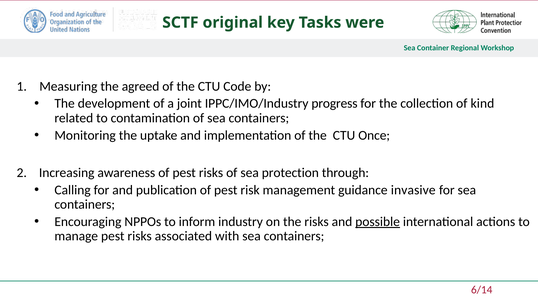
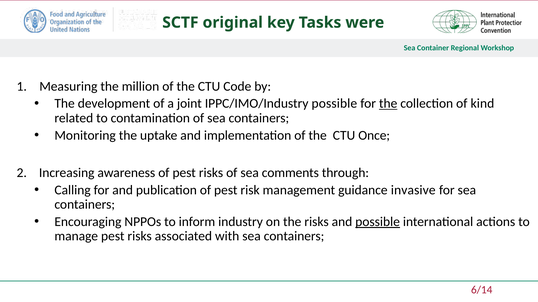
agreed: agreed -> million (141, 87)
IPPC/IMO/Industry progress: progress -> possible (334, 104)
the underline: none -> present (388, 104)
protection: protection -> comments (290, 173)
